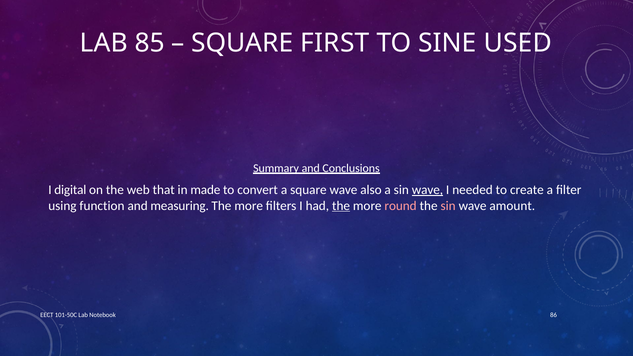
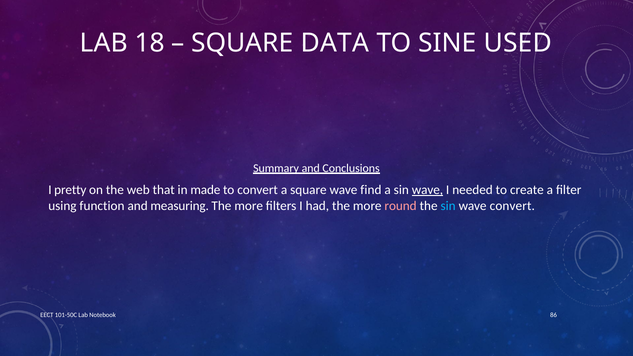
85: 85 -> 18 (150, 43)
FIRST: FIRST -> DATA (335, 43)
digital: digital -> pretty (70, 190)
also: also -> find (371, 190)
the underline: present -> none (341, 206)
sin colour: pink -> light blue (448, 206)
wave amount: amount -> convert (512, 206)
